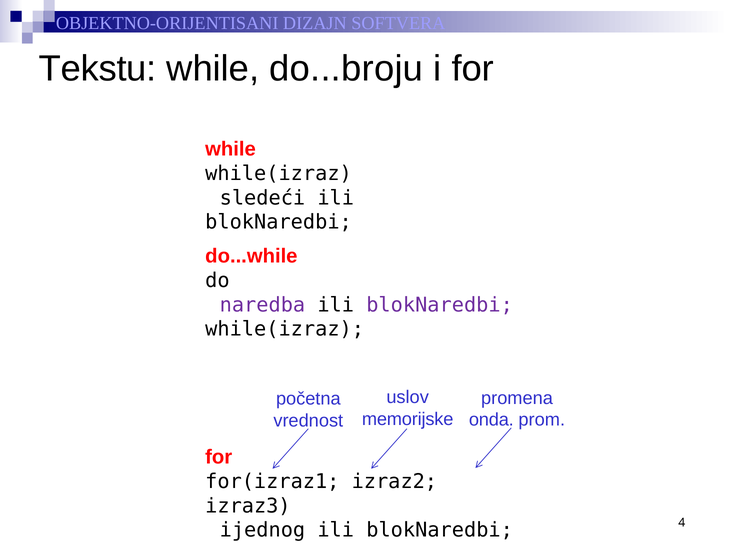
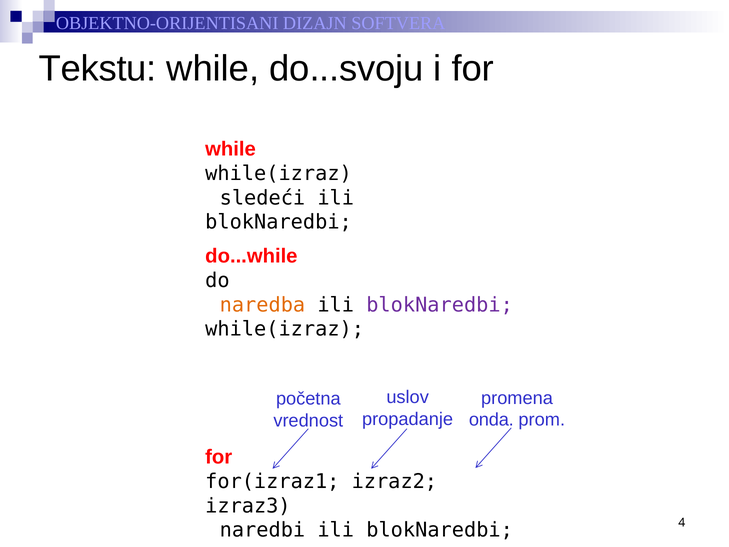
do...broju: do...broju -> do...svoju (346, 68)
naredba colour: purple -> orange (262, 305)
memorijske: memorijske -> propadanje (408, 419)
ijednog: ijednog -> naredbi (262, 530)
